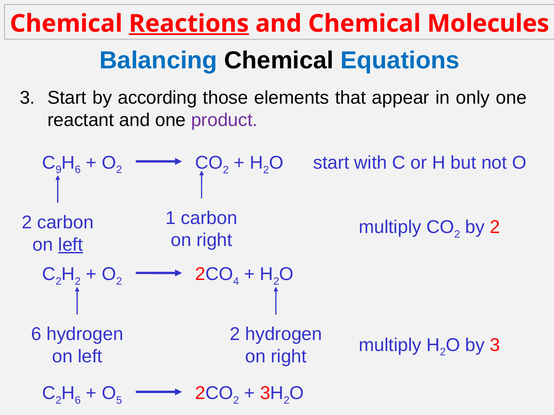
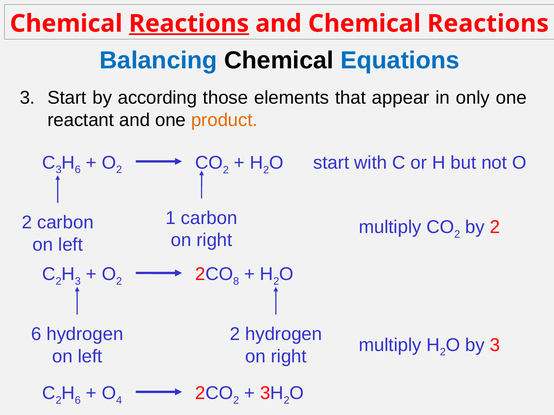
and Chemical Molecules: Molecules -> Reactions (488, 24)
product colour: purple -> orange (224, 120)
C 9: 9 -> 3 (59, 170)
left underline: present -> none (71, 245)
2 H 2: 2 -> 3 (78, 282)
4: 4 -> 8 (236, 282)
5: 5 -> 4 (119, 401)
